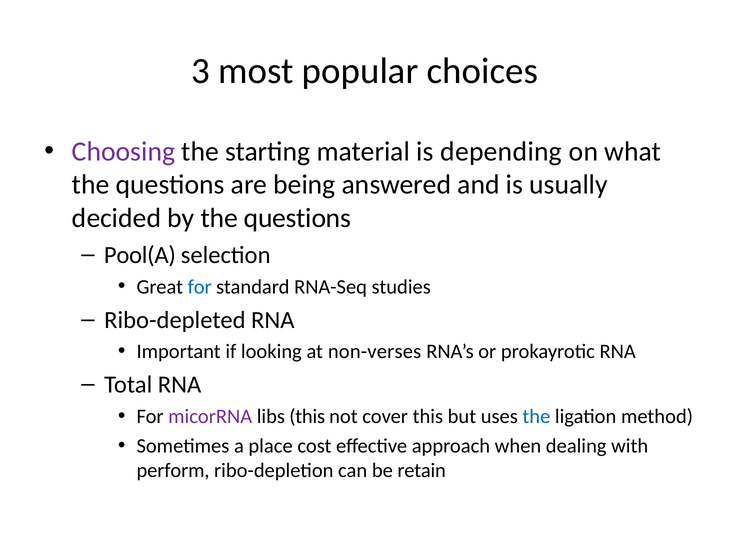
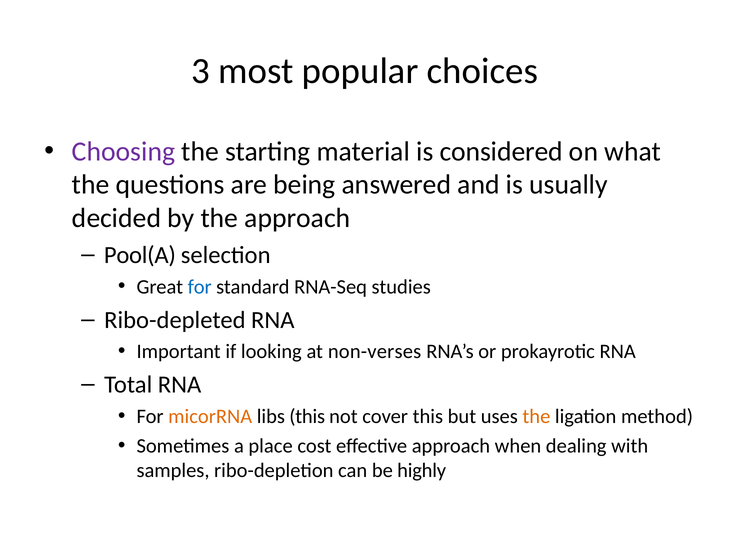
depending: depending -> considered (501, 151)
by the questions: questions -> approach (297, 218)
micorRNA colour: purple -> orange (210, 416)
the colour: blue -> orange (536, 416)
perform: perform -> samples (173, 470)
retain: retain -> highly (422, 470)
